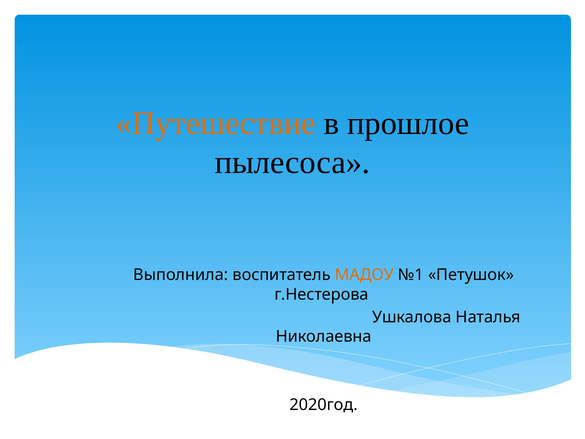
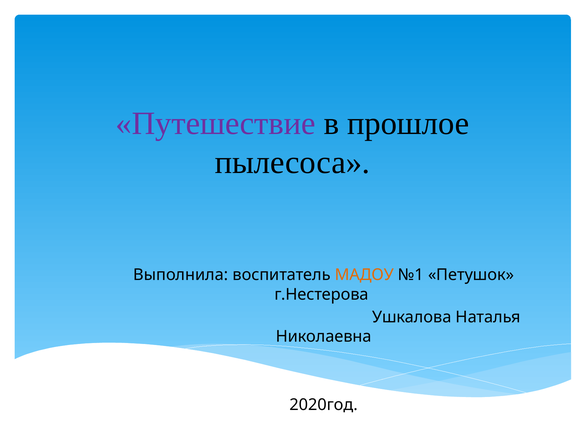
Путешествие colour: orange -> purple (216, 123)
